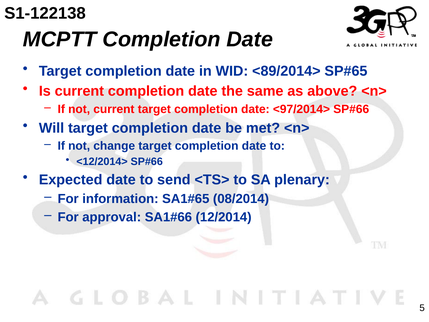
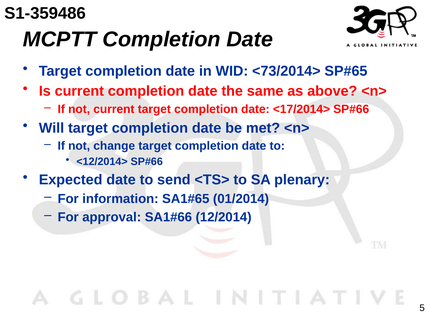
S1-122138: S1-122138 -> S1-359486 (45, 13)
<89/2014>: <89/2014> -> <73/2014> (286, 71)
<97/2014>: <97/2014> -> <17/2014> (301, 109)
08/2014: 08/2014 -> 01/2014 (241, 199)
